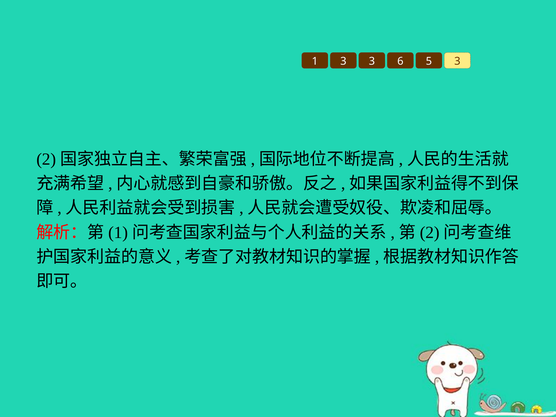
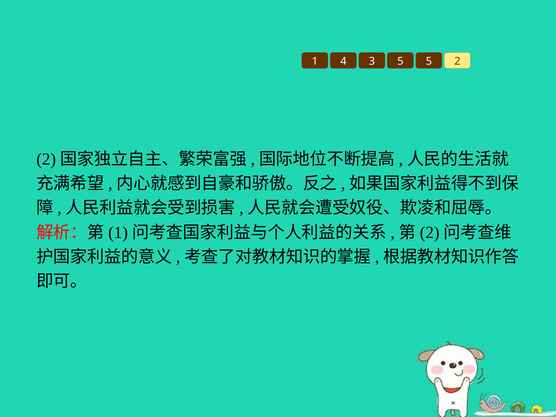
1 3: 3 -> 4 (343, 61)
3 6: 6 -> 5 (400, 61)
5 3: 3 -> 2 (457, 61)
